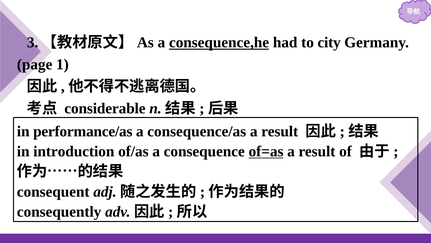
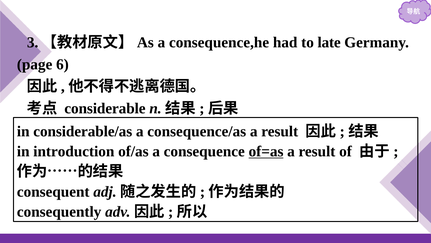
consequence,he underline: present -> none (219, 42)
city: city -> late (329, 42)
1: 1 -> 6 (62, 64)
performance/as: performance/as -> considerable/as (83, 131)
